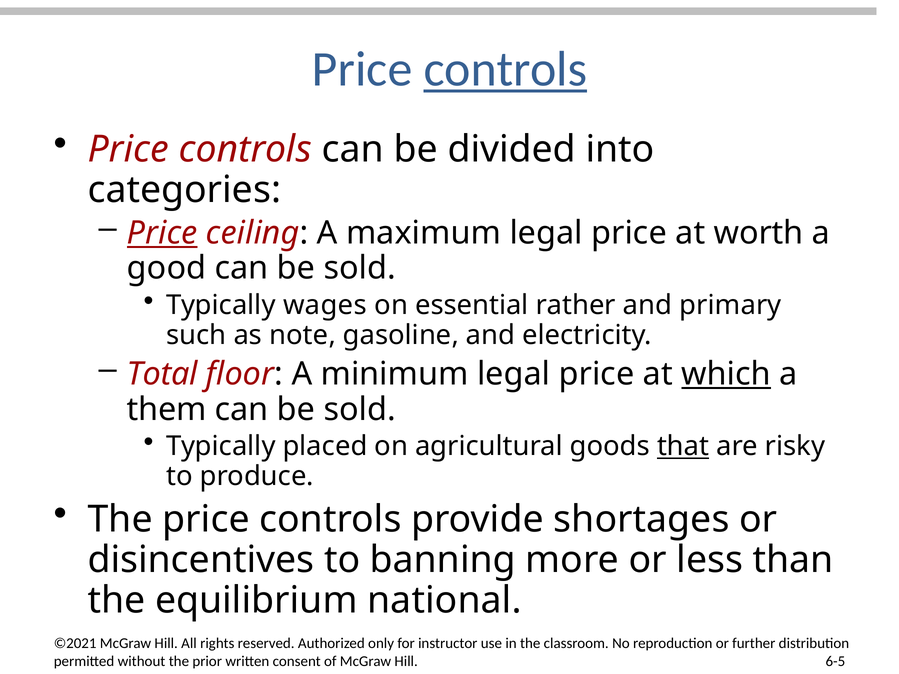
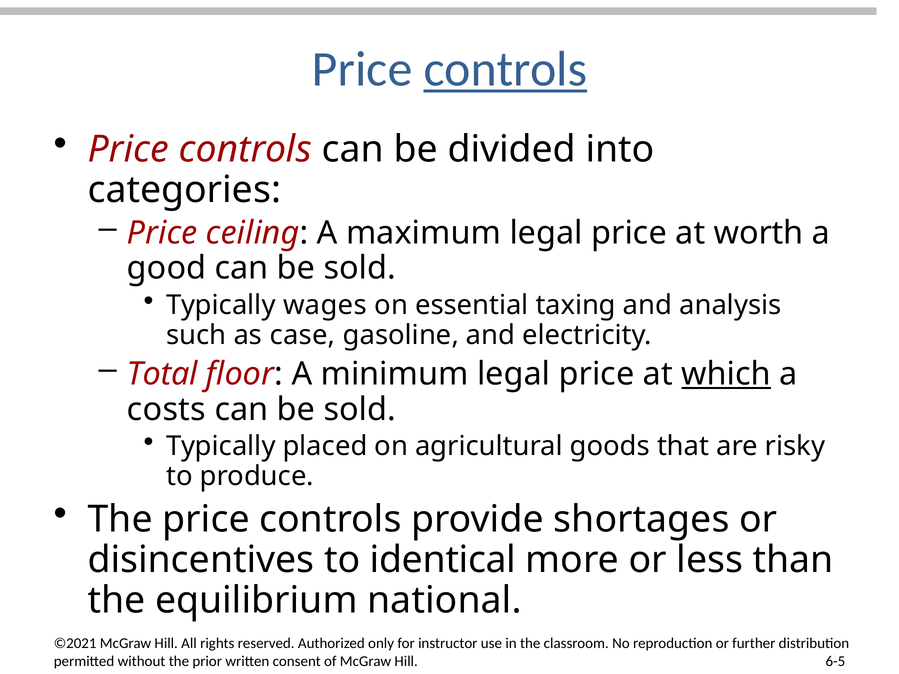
Price underline: present -> none (162, 233)
rather: rather -> taxing (576, 305)
primary: primary -> analysis (730, 305)
note: note -> case (302, 335)
them: them -> costs (166, 409)
that underline: present -> none (683, 447)
banning: banning -> identical (443, 560)
